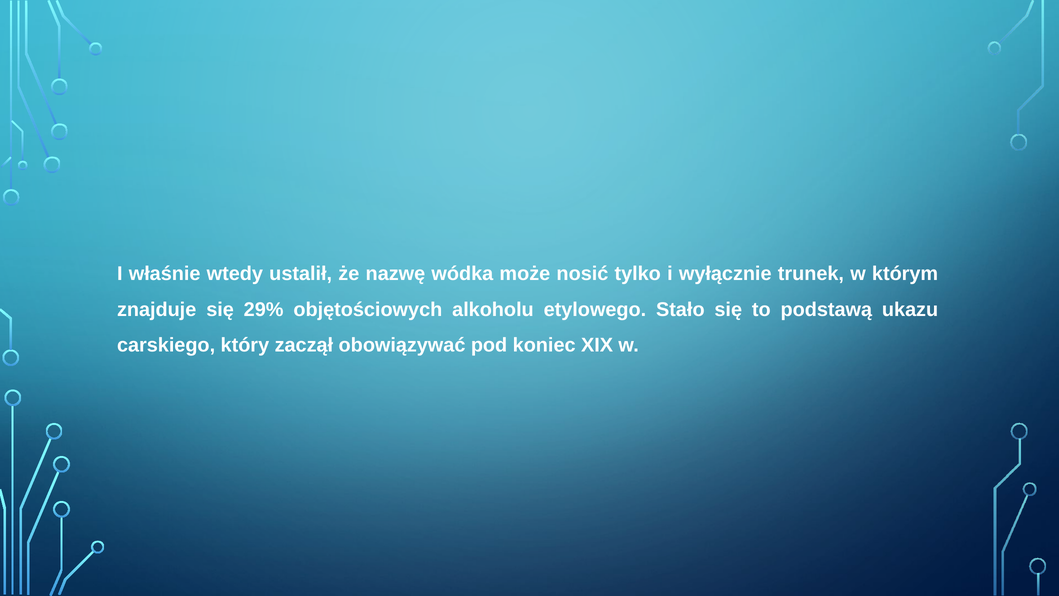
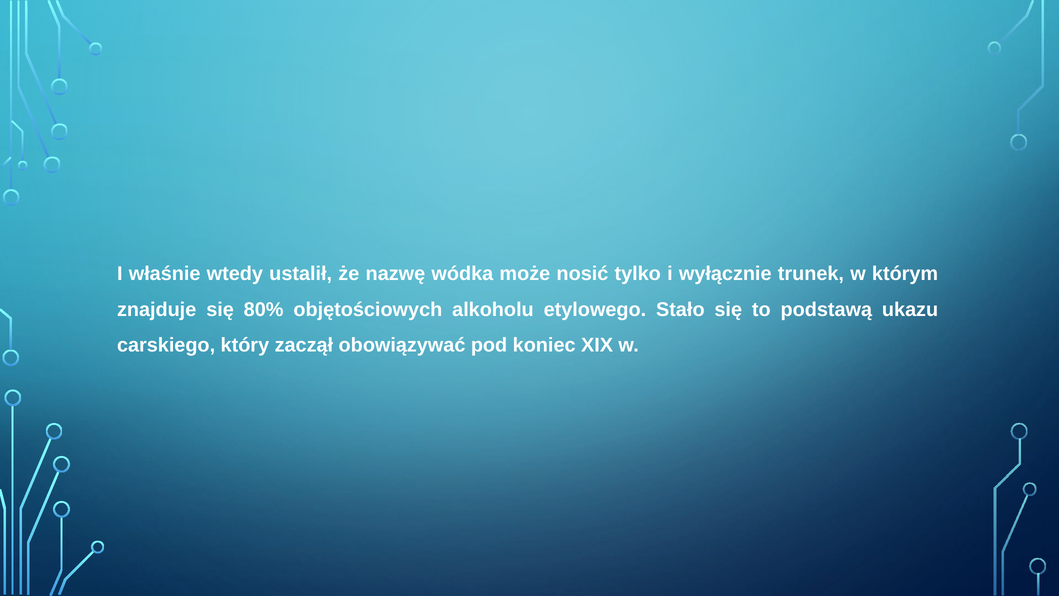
29%: 29% -> 80% (264, 309)
